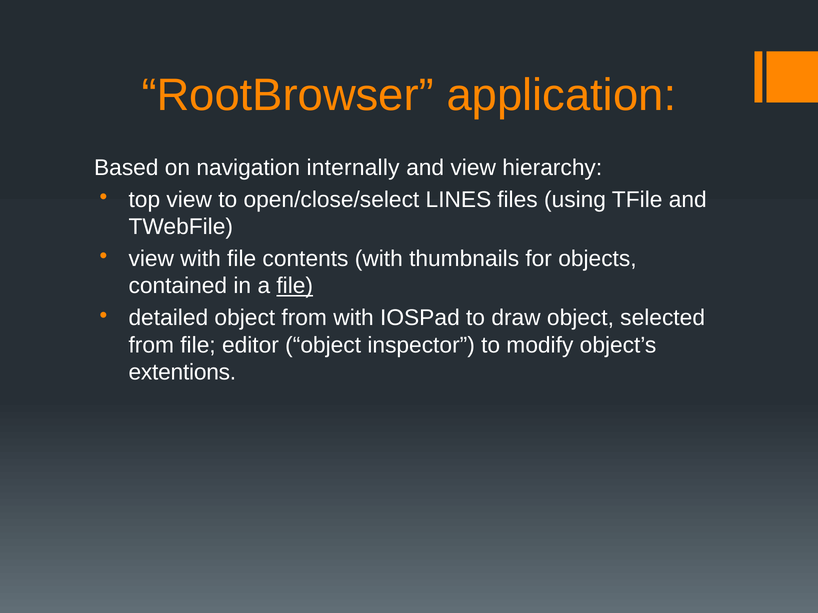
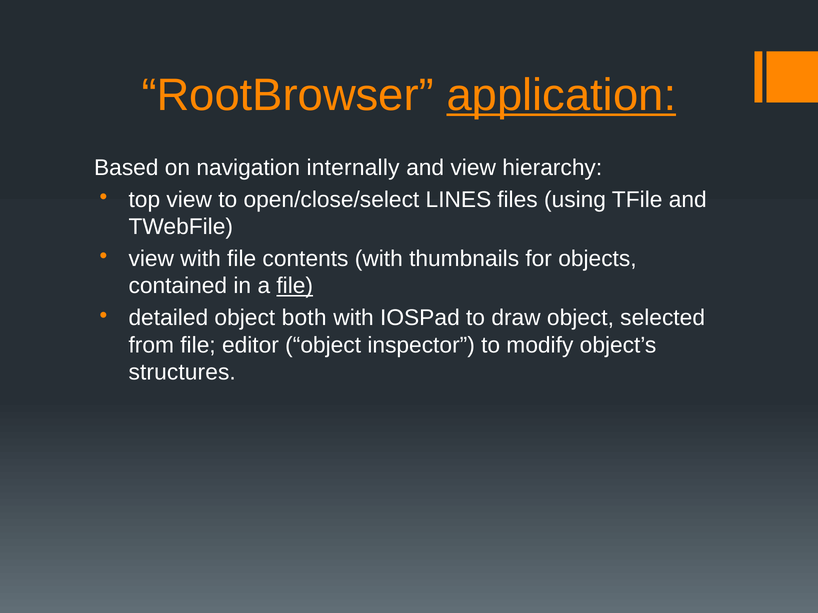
application underline: none -> present (561, 95)
object from: from -> both (304, 318)
extentions: extentions -> structures (182, 373)
